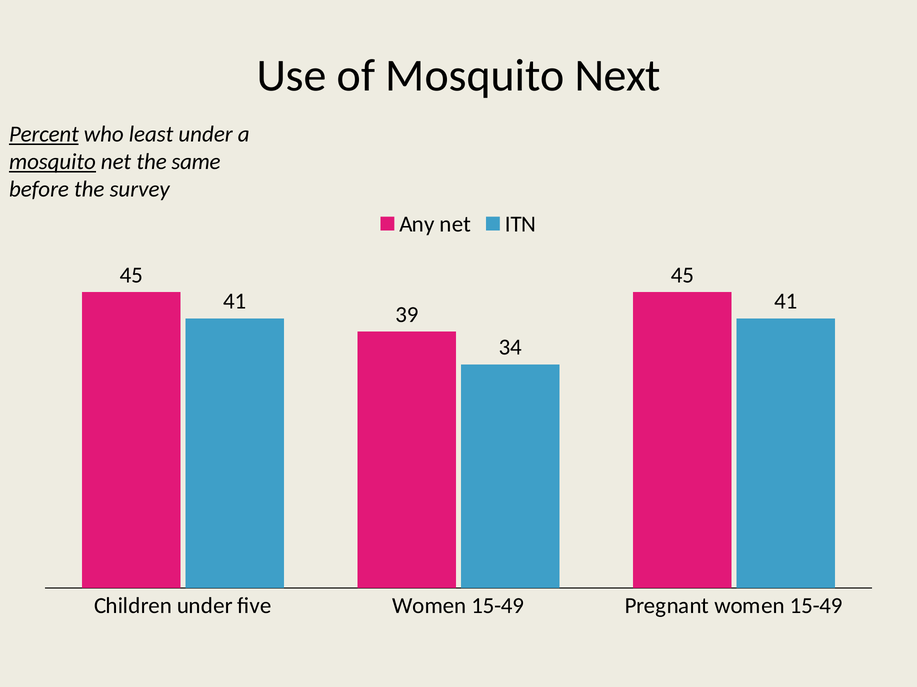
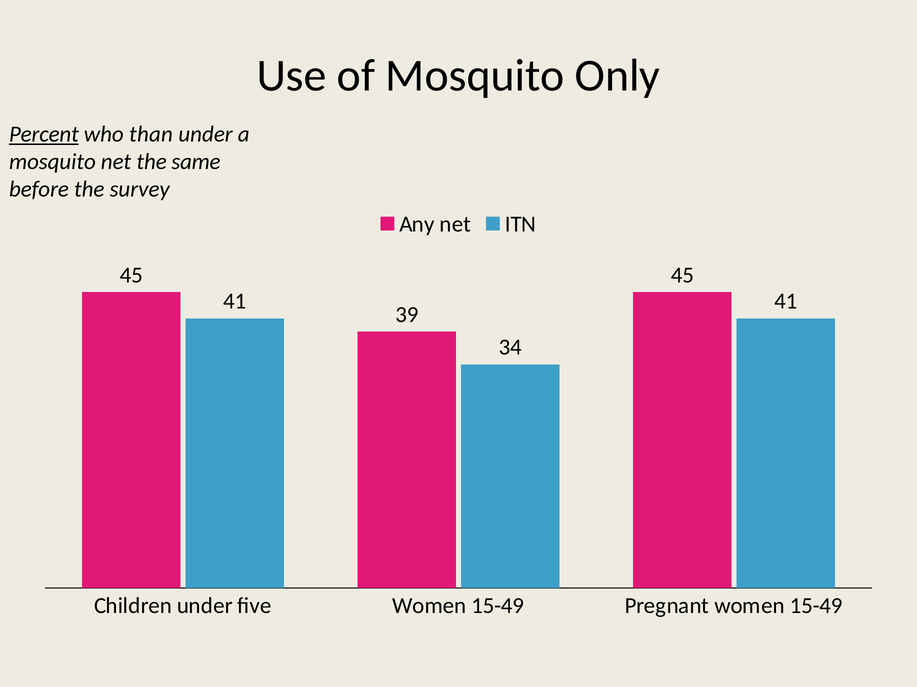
Next: Next -> Only (618, 76)
least: least -> than (151, 134)
mosquito underline: present -> none (52, 162)
